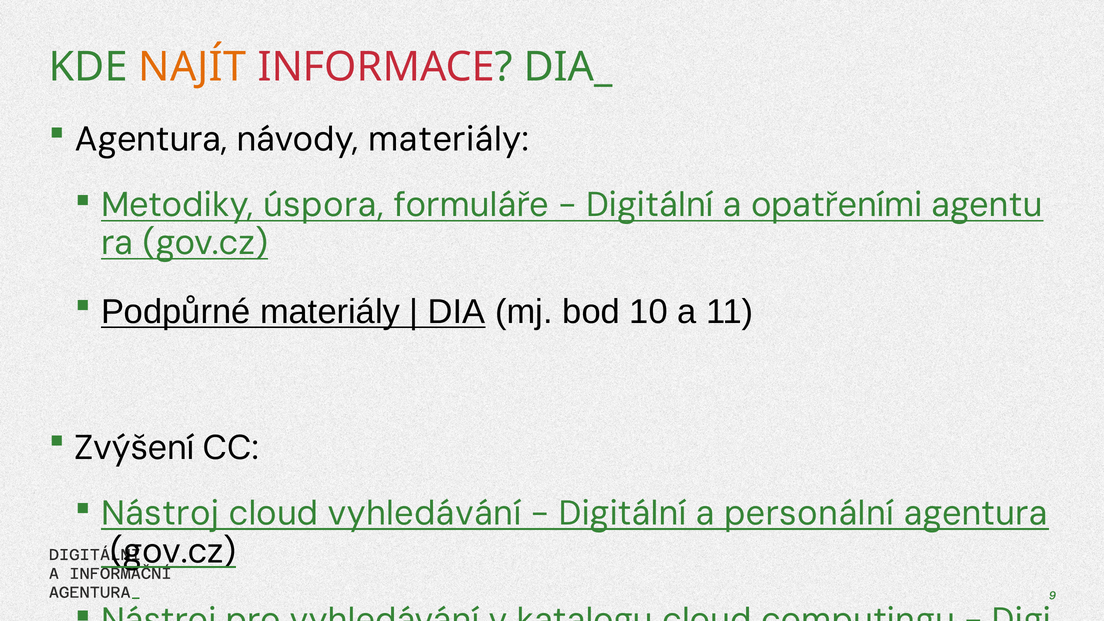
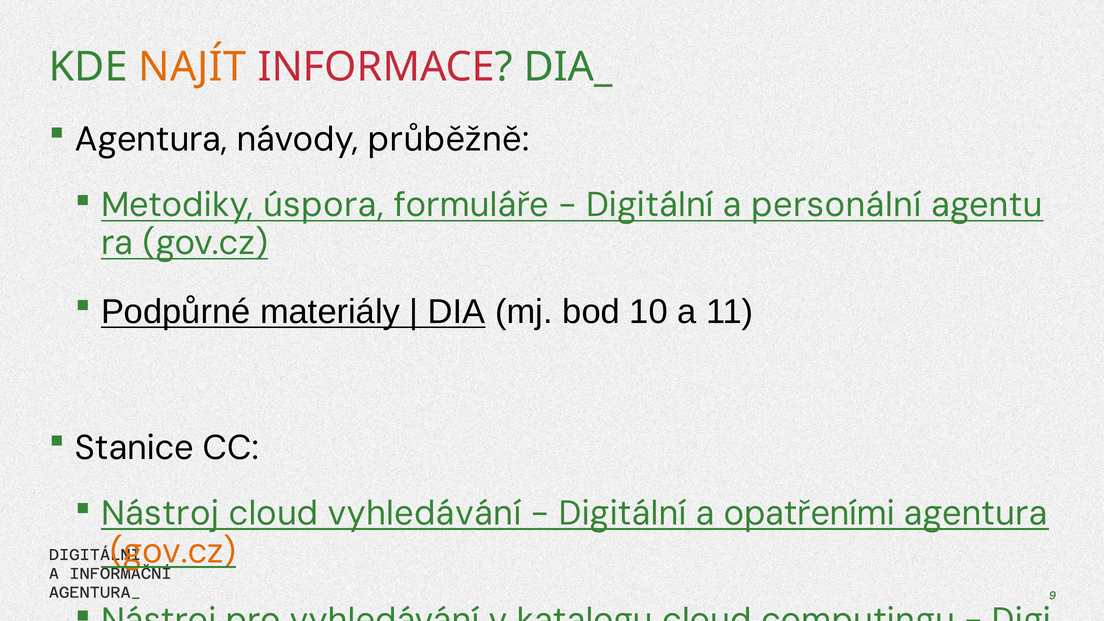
návody materiály: materiály -> průběžně (449, 139)
opatřeními: opatřeními -> personální (836, 205)
Zvýšení: Zvýšení -> Stanice (134, 448)
personální: personální -> opatřeními (809, 513)
gov.cz colour: black -> orange (173, 551)
